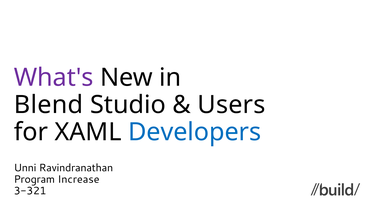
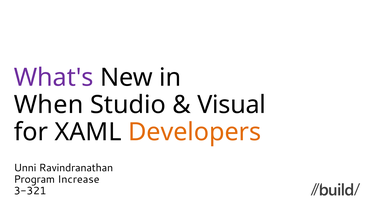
Blend: Blend -> When (49, 105)
Users: Users -> Visual (232, 105)
Developers colour: blue -> orange (195, 132)
